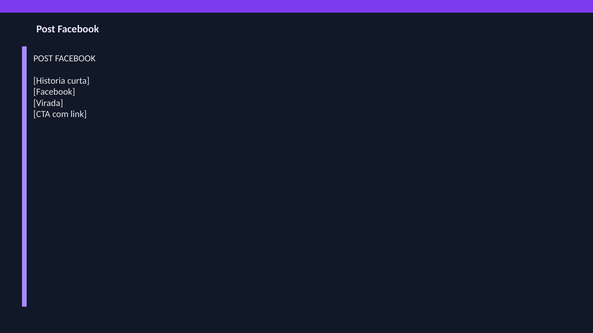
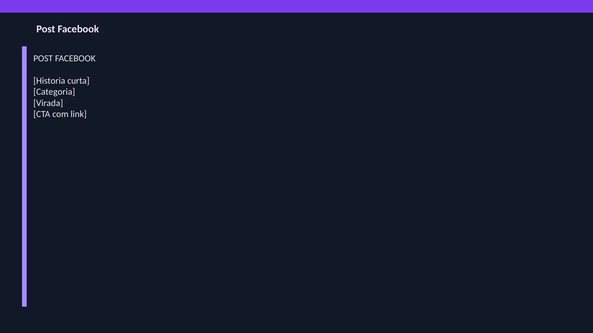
Facebook: Facebook -> Categoria (54, 92)
